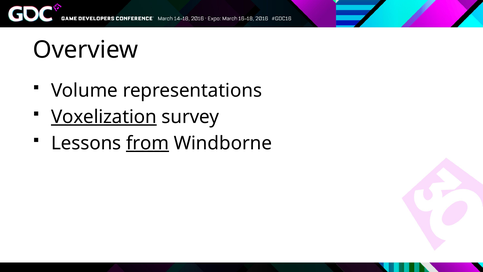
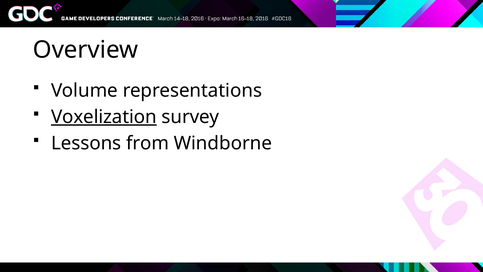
from underline: present -> none (148, 143)
